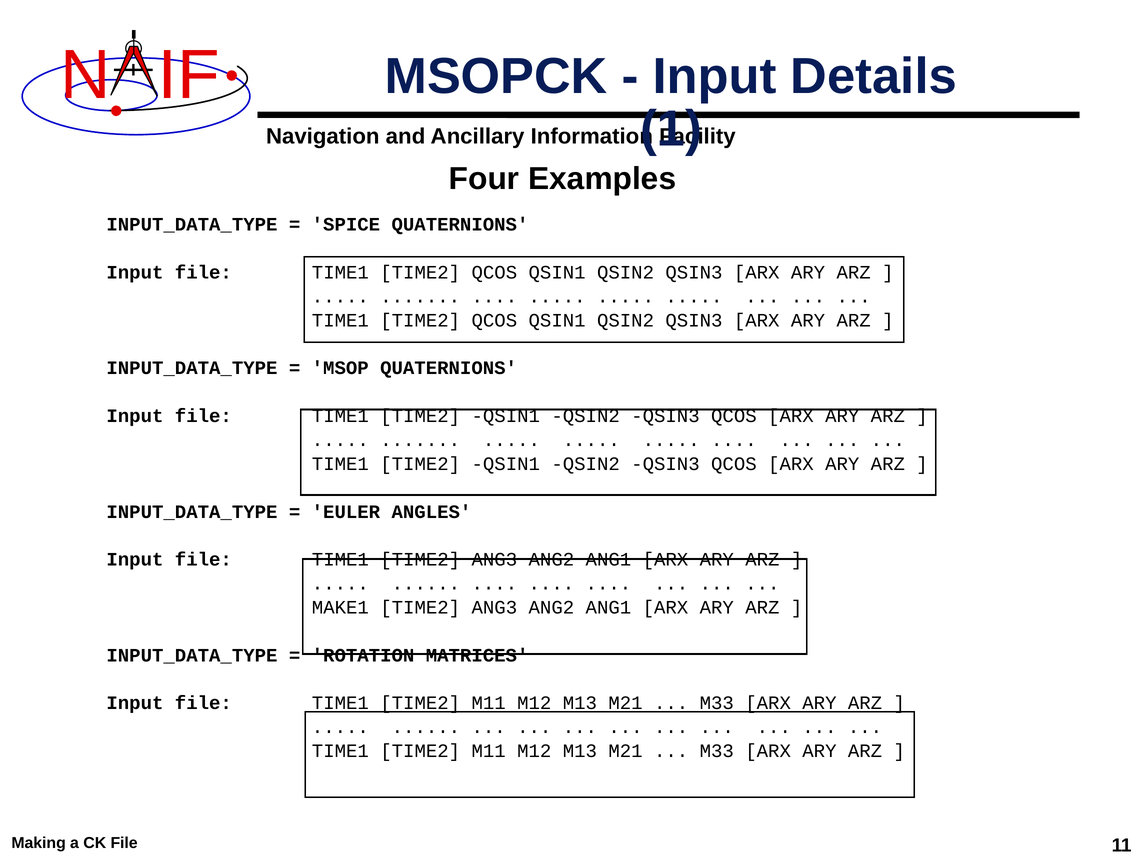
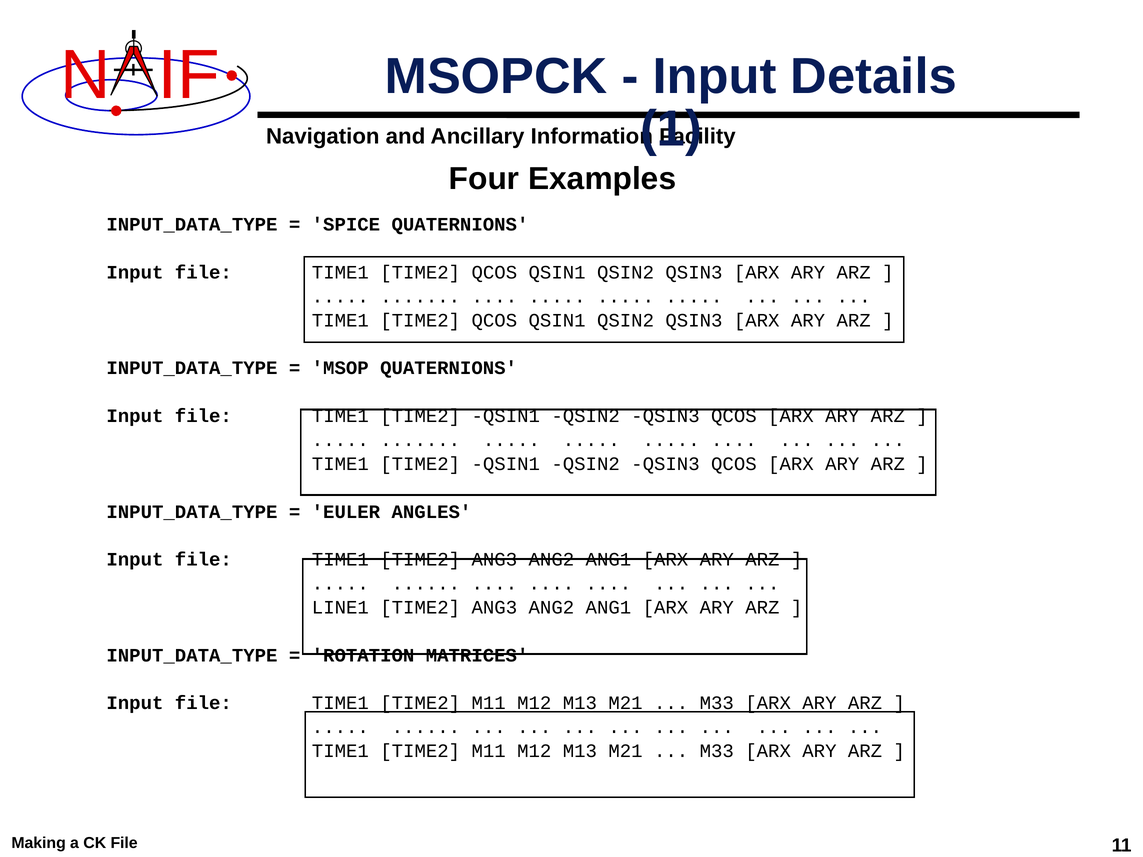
MAKE1: MAKE1 -> LINE1 (340, 608)
